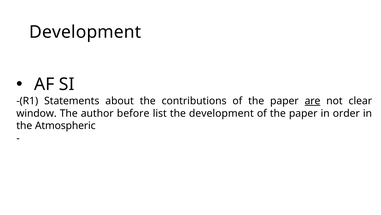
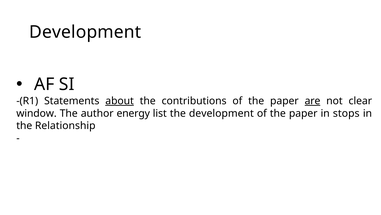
about underline: none -> present (120, 101)
before: before -> energy (133, 113)
order: order -> stops (346, 113)
Atmospheric: Atmospheric -> Relationship (65, 125)
